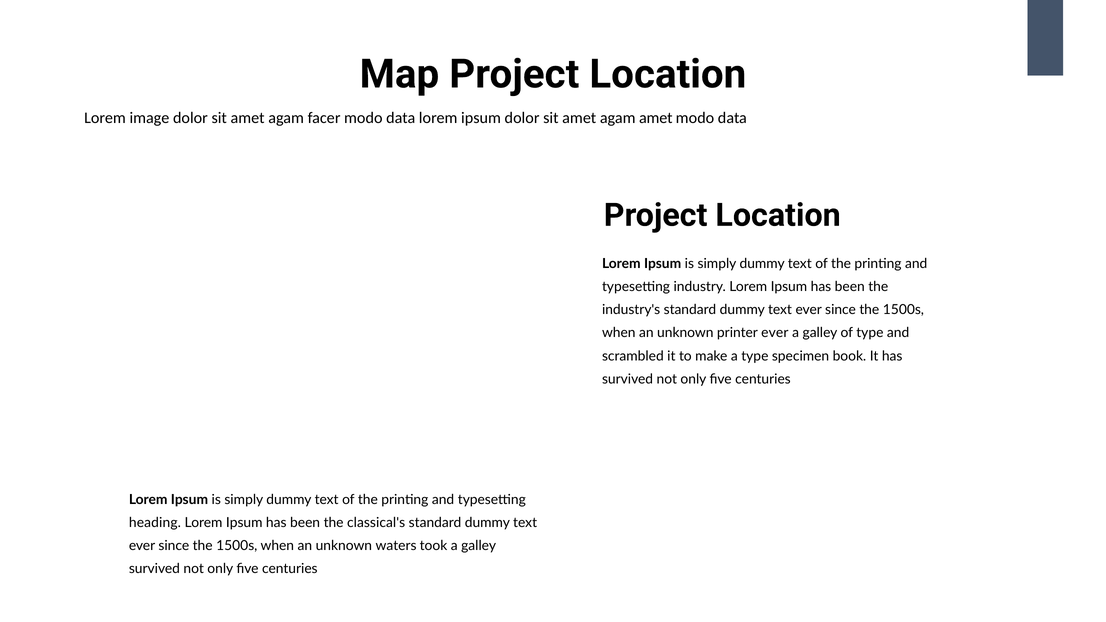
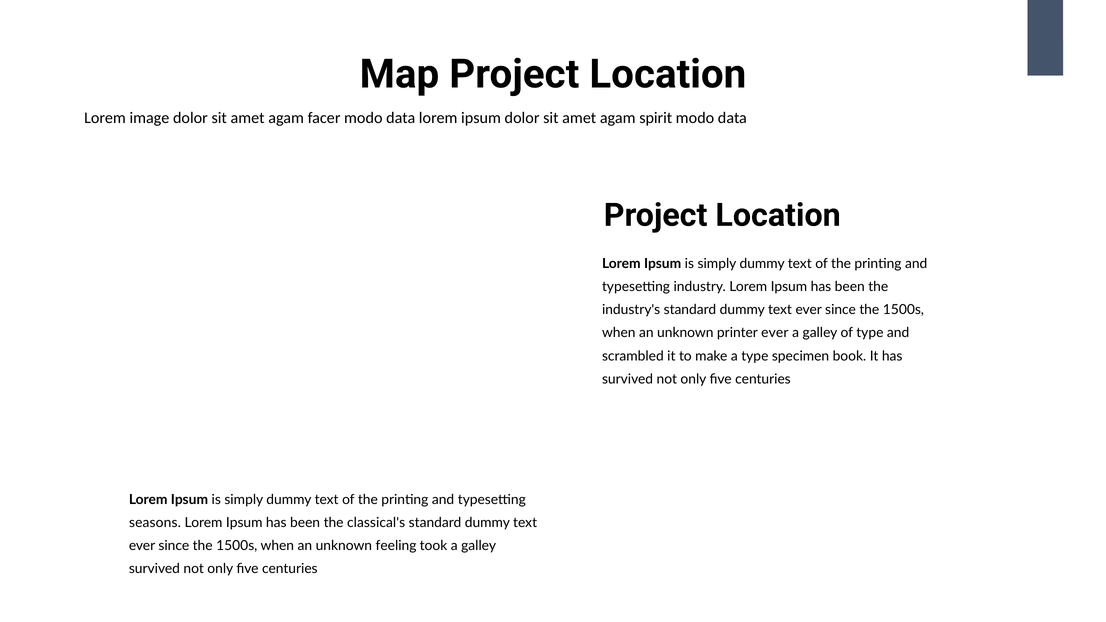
agam amet: amet -> spirit (656, 118)
heading: heading -> seasons (155, 523)
waters: waters -> feeling (396, 546)
